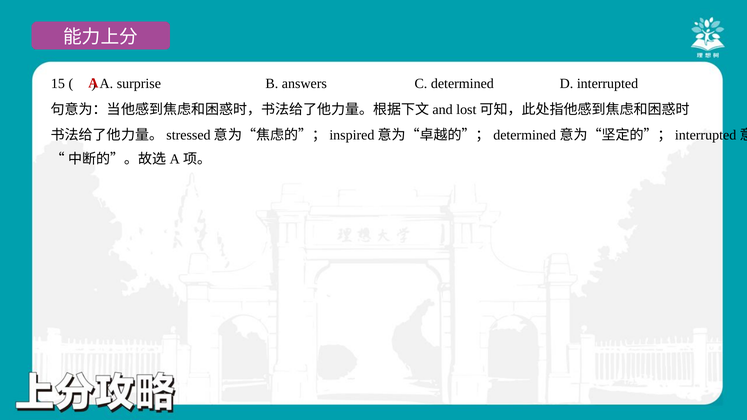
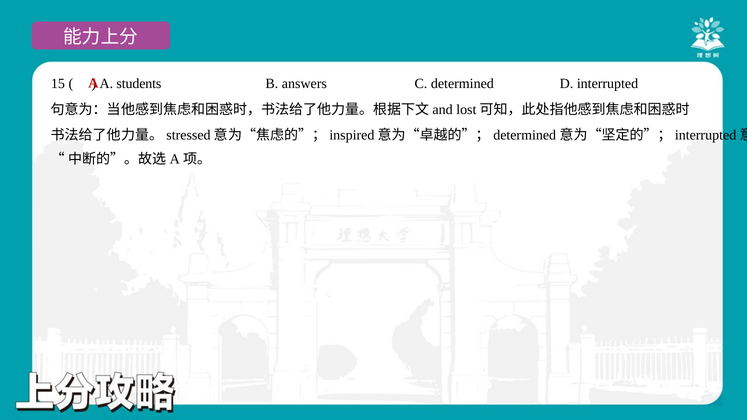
surprise: surprise -> students (139, 84)
